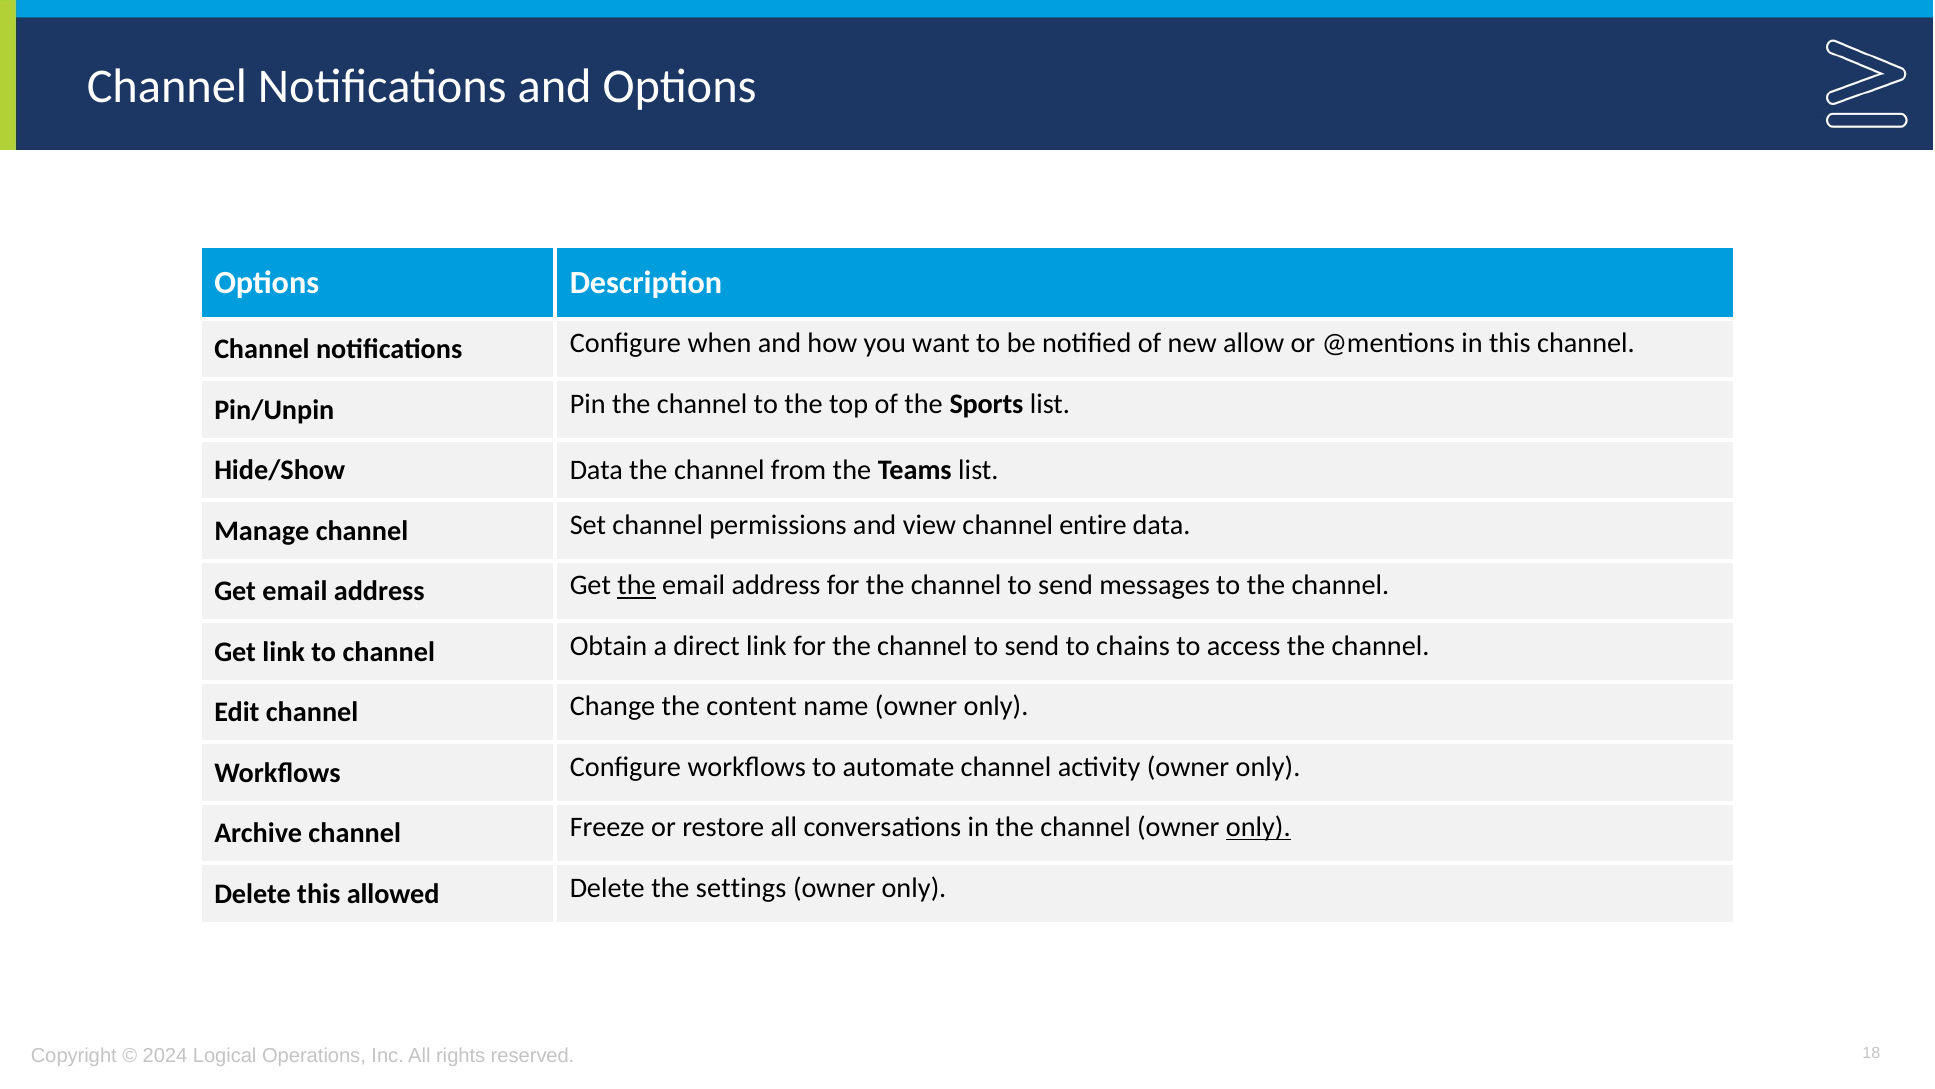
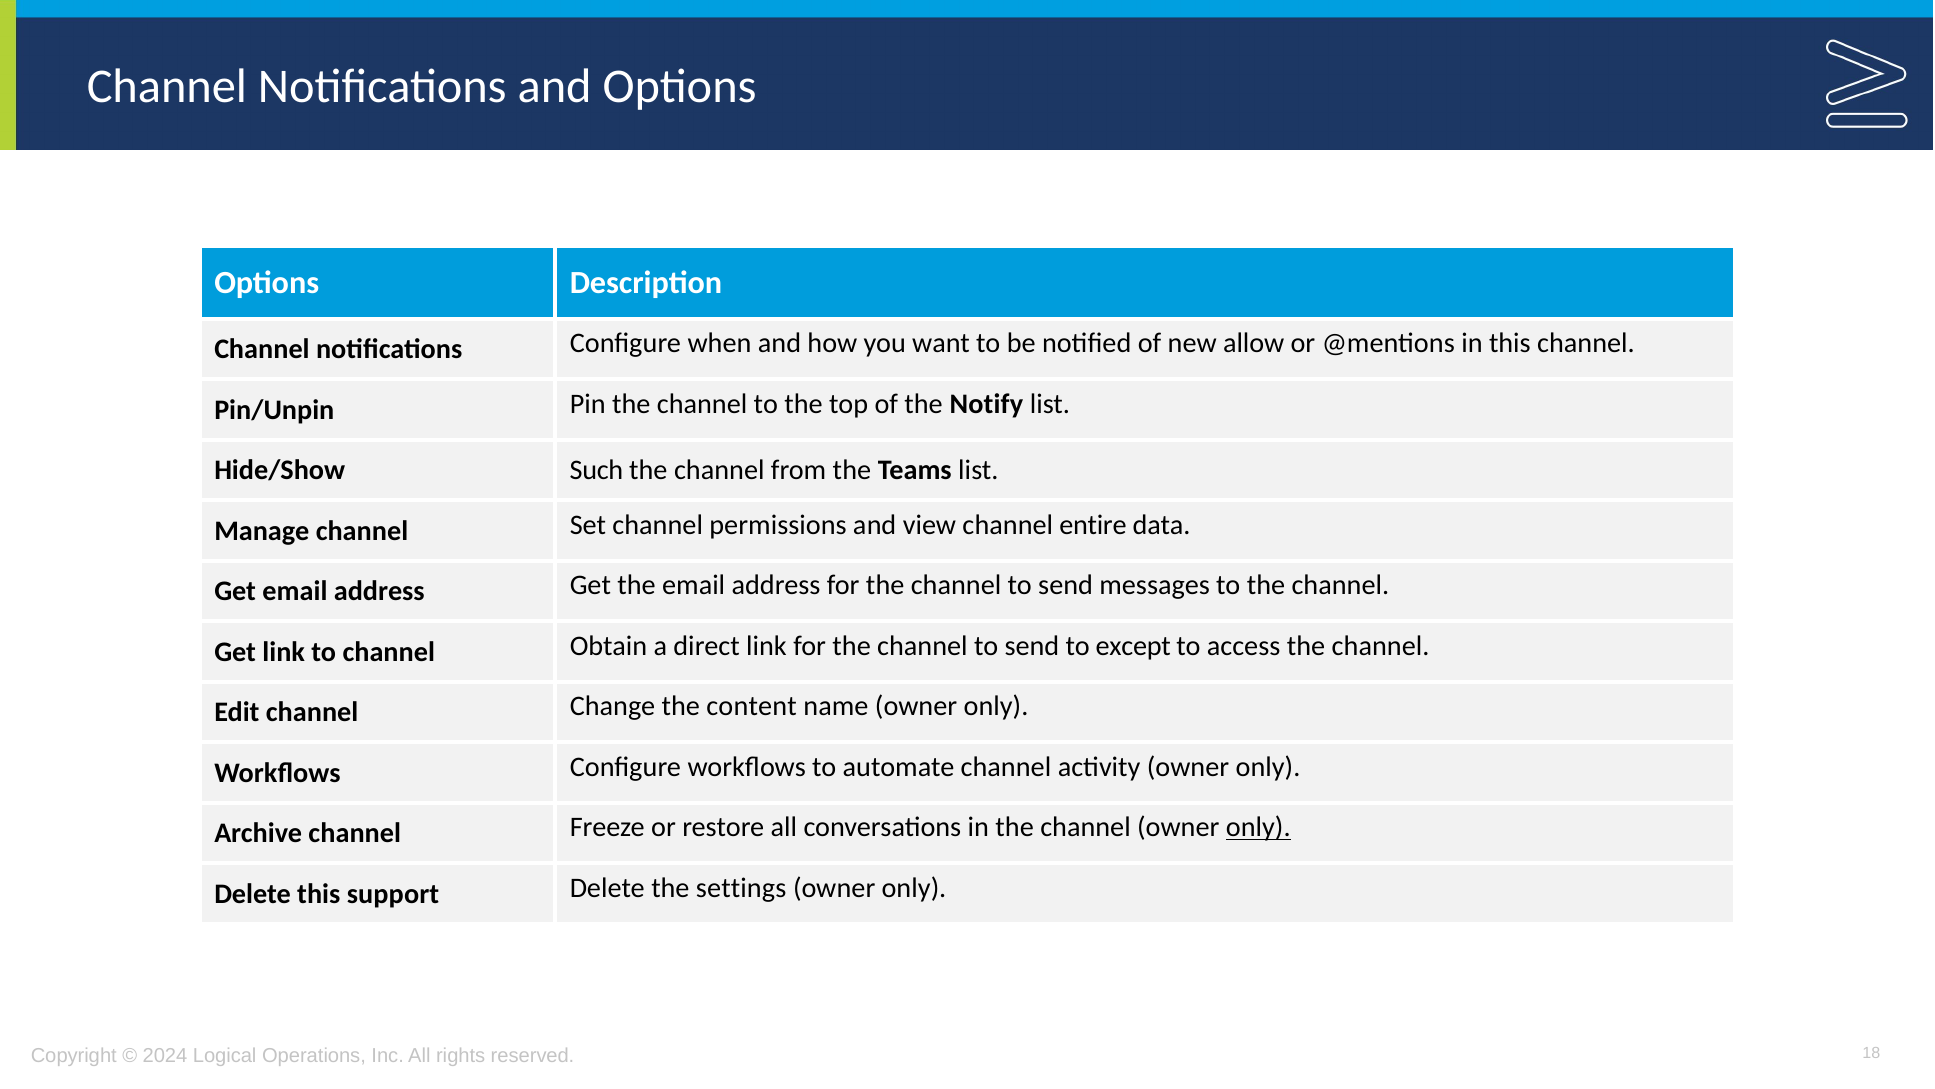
Sports: Sports -> Notify (986, 404)
Hide/Show Data: Data -> Such (596, 470)
the underline: present -> none (637, 585)
chains: chains -> except (1133, 646)
allowed: allowed -> support (393, 893)
